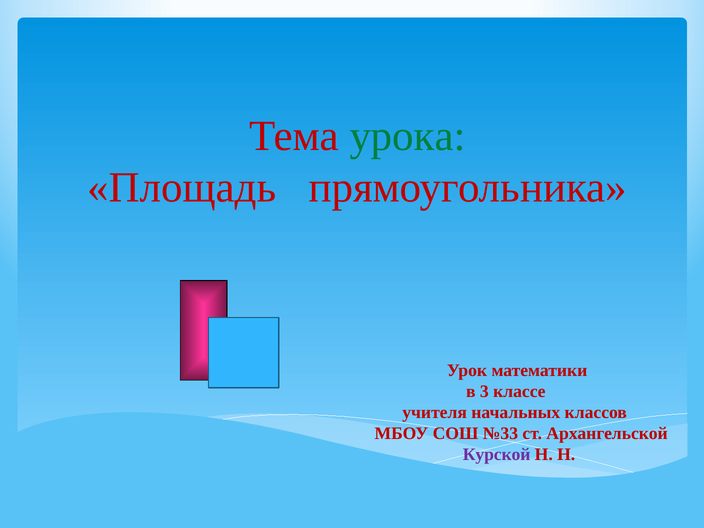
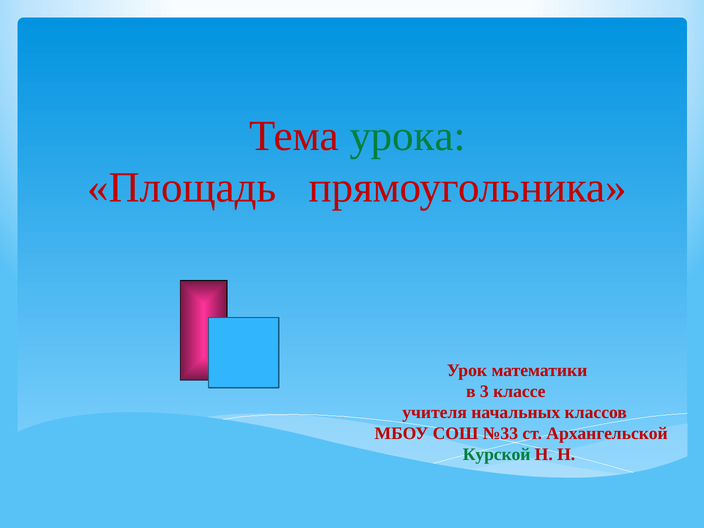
Курской colour: purple -> green (497, 455)
